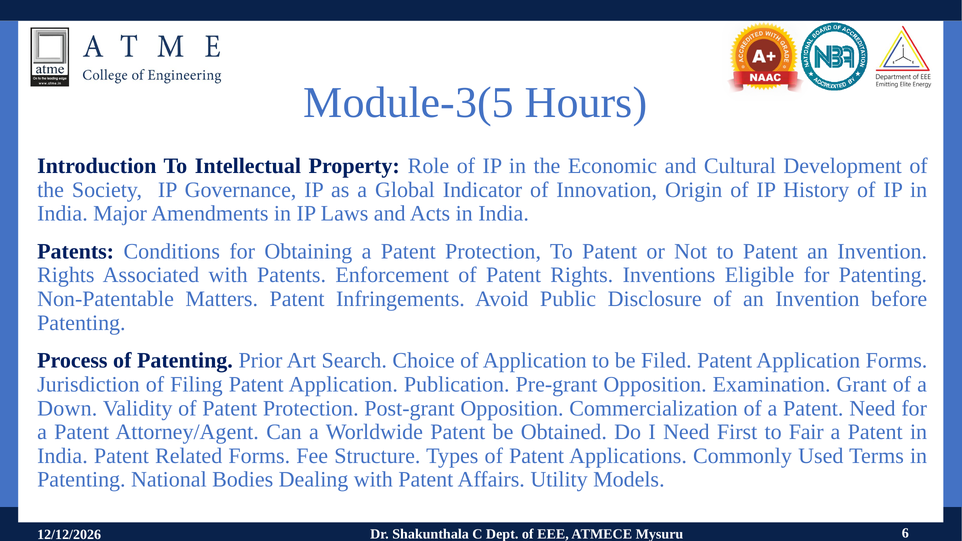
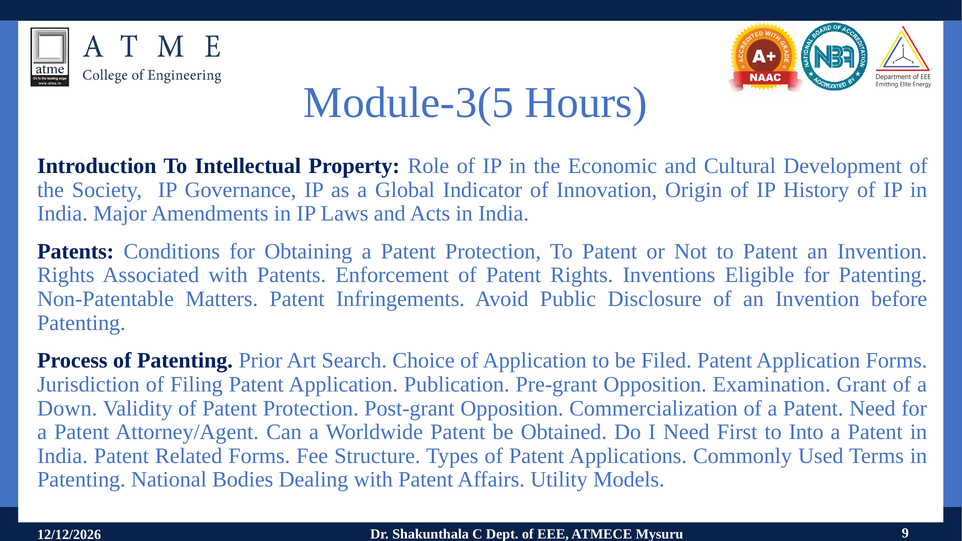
Fair: Fair -> Into (806, 432)
6: 6 -> 9 (905, 533)
